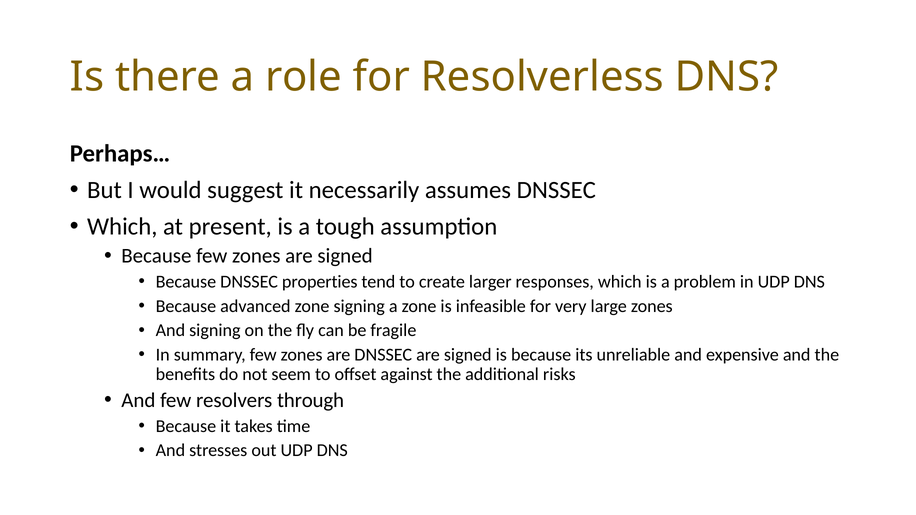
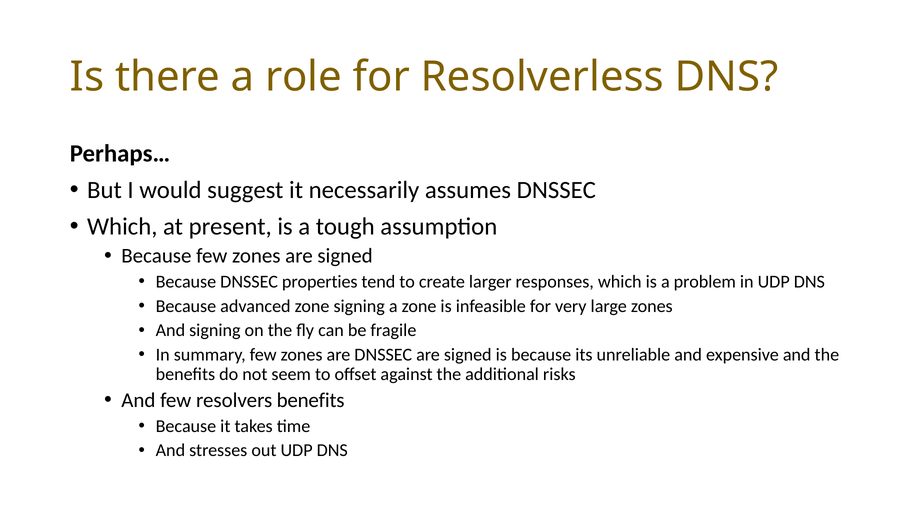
resolvers through: through -> benefits (311, 400)
